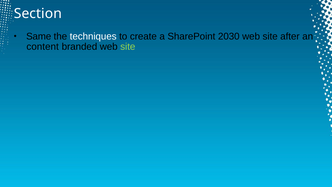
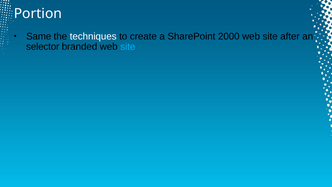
Section: Section -> Portion (38, 14)
2030: 2030 -> 2000 (229, 36)
content: content -> selector (43, 47)
site colour: light green -> light blue (128, 47)
